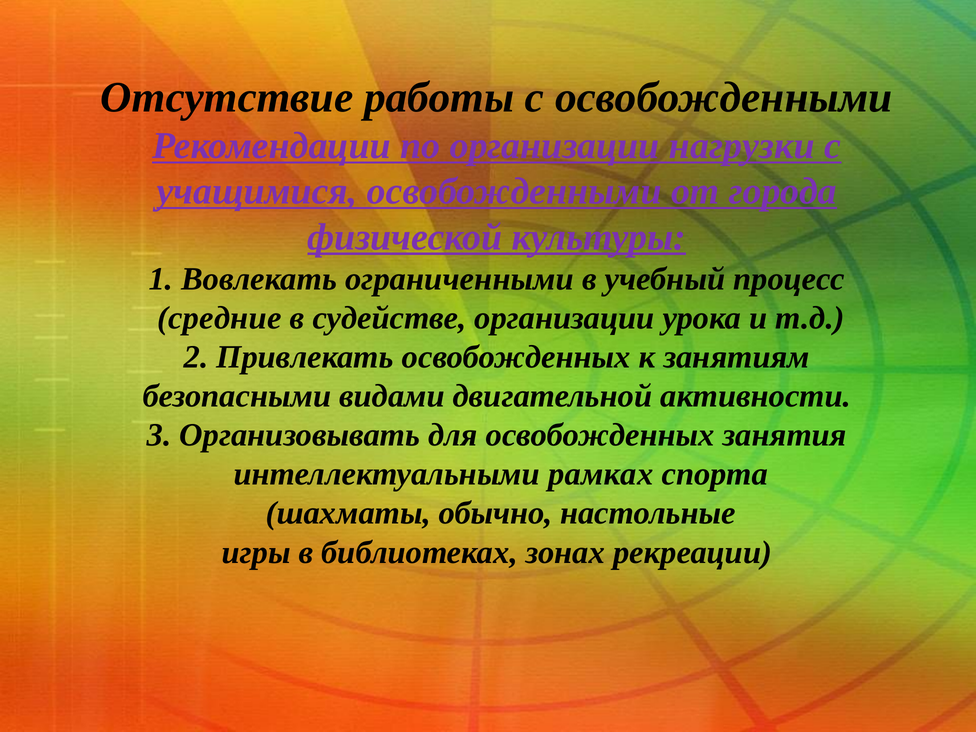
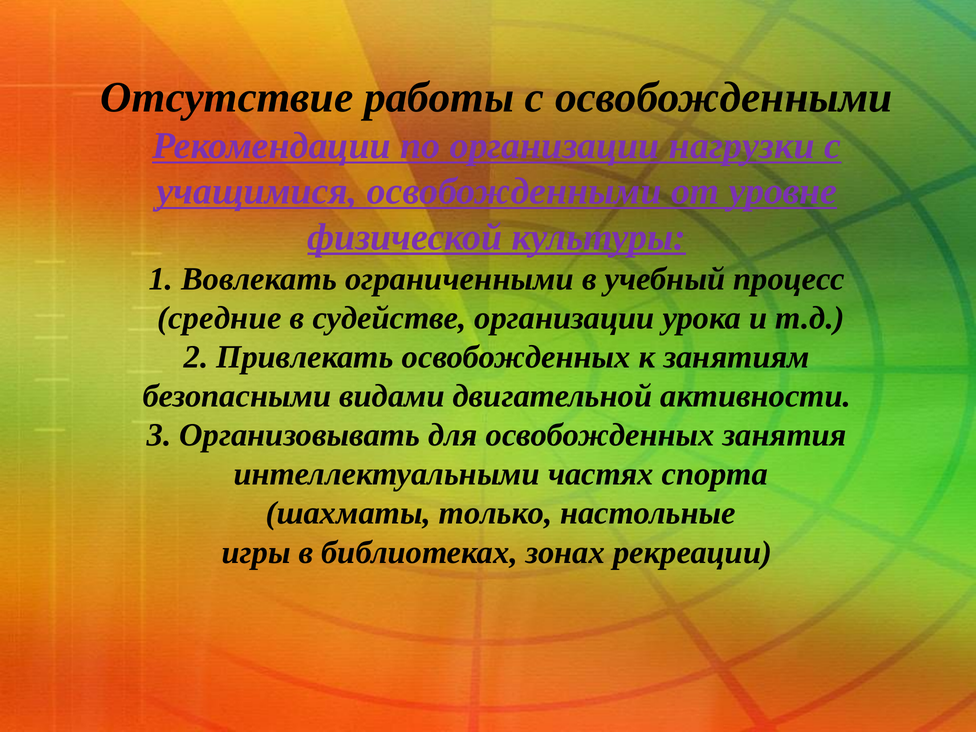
города: города -> уровне (783, 191)
рамках: рамках -> частях (601, 474)
обычно: обычно -> только (496, 513)
